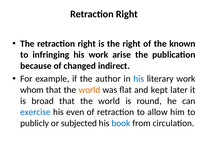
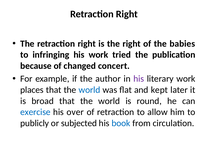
known: known -> babies (182, 44)
arise: arise -> tried (122, 55)
indirect: indirect -> concert (114, 66)
his colour: blue -> purple (139, 79)
whom: whom -> places (32, 90)
world colour: orange -> blue (89, 90)
even: even -> over (75, 112)
